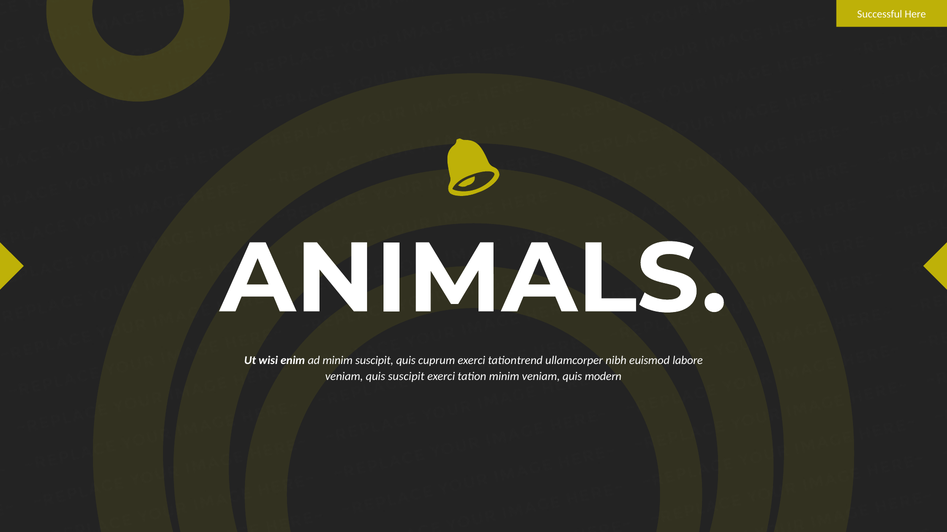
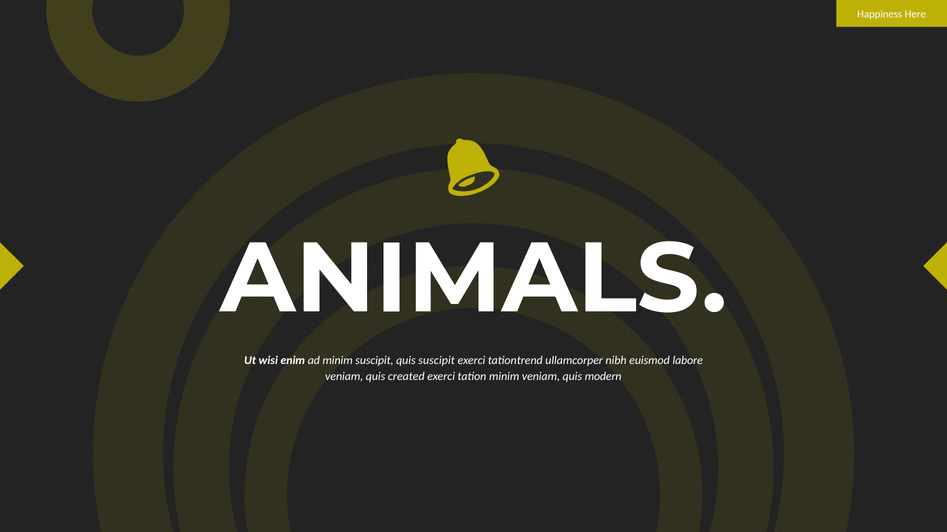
Successful: Successful -> Happiness (880, 14)
quis cuprum: cuprum -> suscipit (437, 361)
quis suscipit: suscipit -> created (406, 377)
